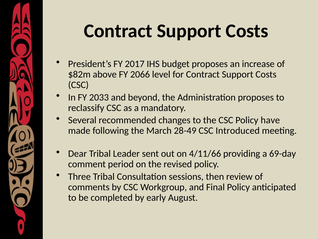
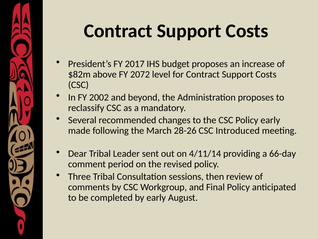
2066: 2066 -> 2072 (140, 74)
2033: 2033 -> 2002 (99, 97)
Policy have: have -> early (270, 120)
28-49: 28-49 -> 28-26 (185, 131)
4/11/66: 4/11/66 -> 4/11/14 (205, 153)
69-day: 69-day -> 66-day (283, 153)
